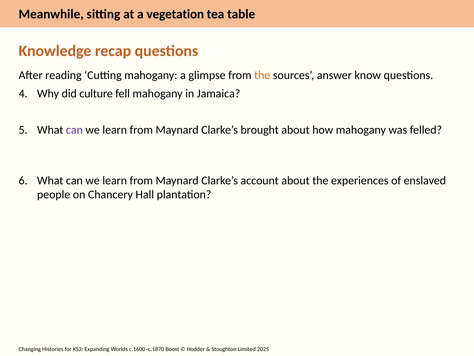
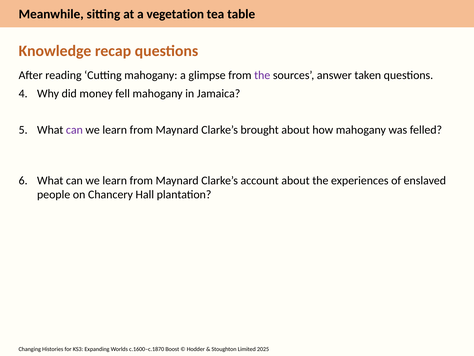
the colour: orange -> purple (262, 75)
know: know -> taken (368, 75)
culture: culture -> money (96, 93)
